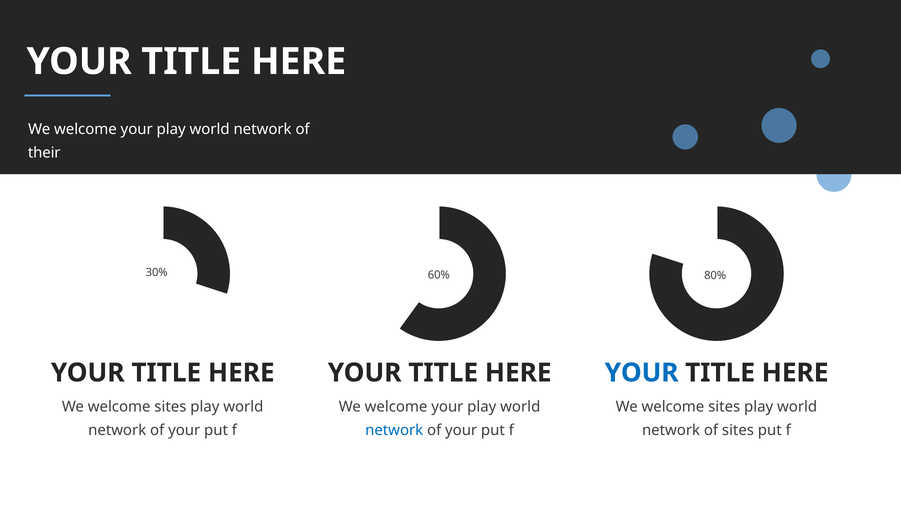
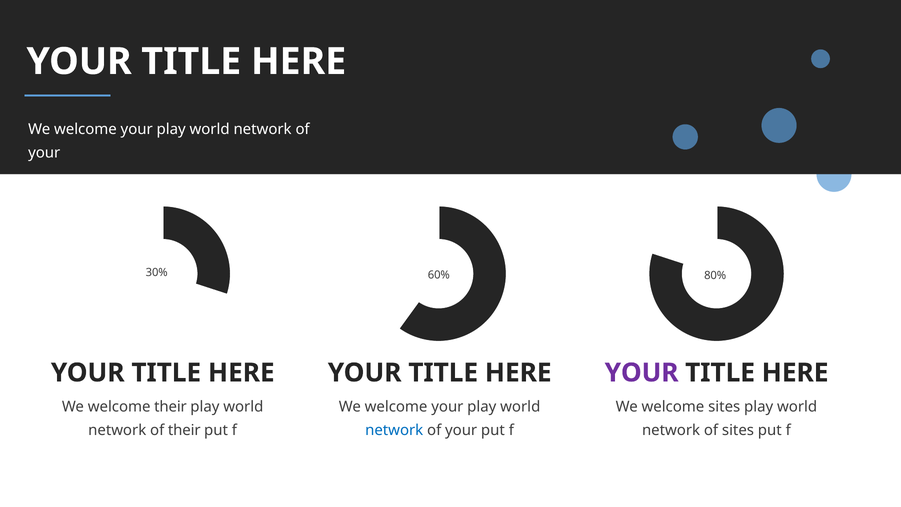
their: their -> your (44, 153)
YOUR colour: blue -> purple (642, 373)
sites: sites -> their (171, 407)
your: your -> their (184, 430)
